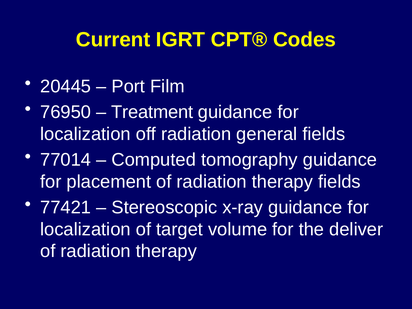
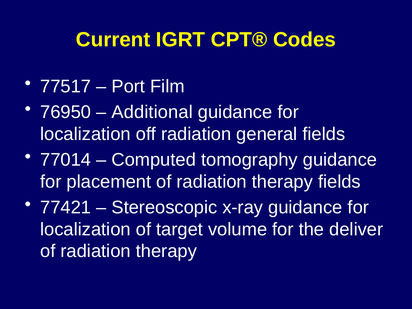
20445: 20445 -> 77517 (66, 86)
Treatment: Treatment -> Additional (152, 112)
